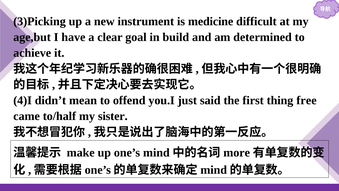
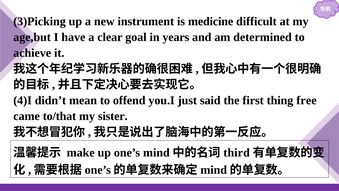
build: build -> years (176, 37)
to/half: to/half -> to/that (59, 116)
more: more -> third (237, 152)
